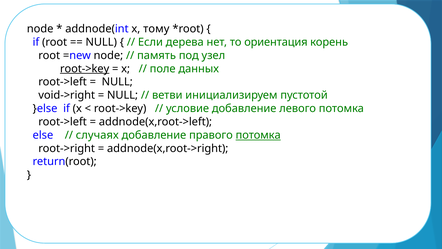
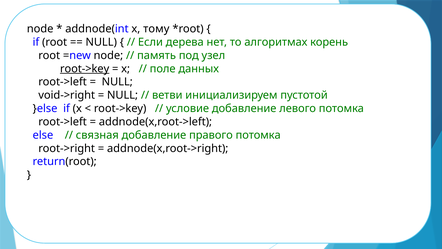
ориентация: ориентация -> алгоритмах (276, 42)
случаях: случаях -> связная (97, 135)
потомка underline: present -> none (258, 135)
